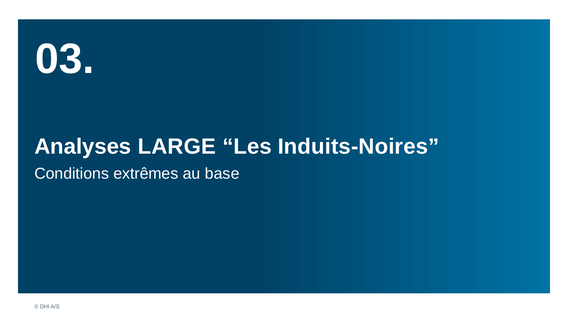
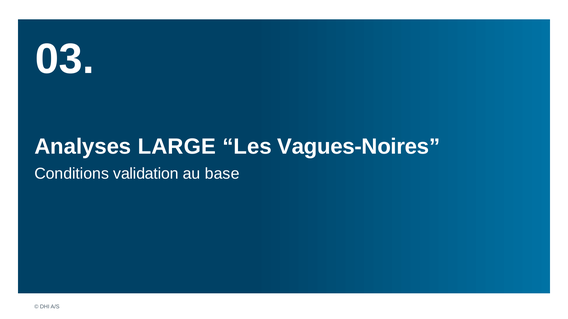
Induits-Noires: Induits-Noires -> Vagues-Noires (359, 147)
extrêmes: extrêmes -> validation (146, 174)
